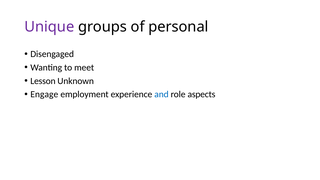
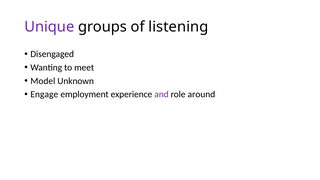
personal: personal -> listening (178, 27)
Lesson: Lesson -> Model (43, 81)
and colour: blue -> purple (161, 94)
aspects: aspects -> around (201, 94)
